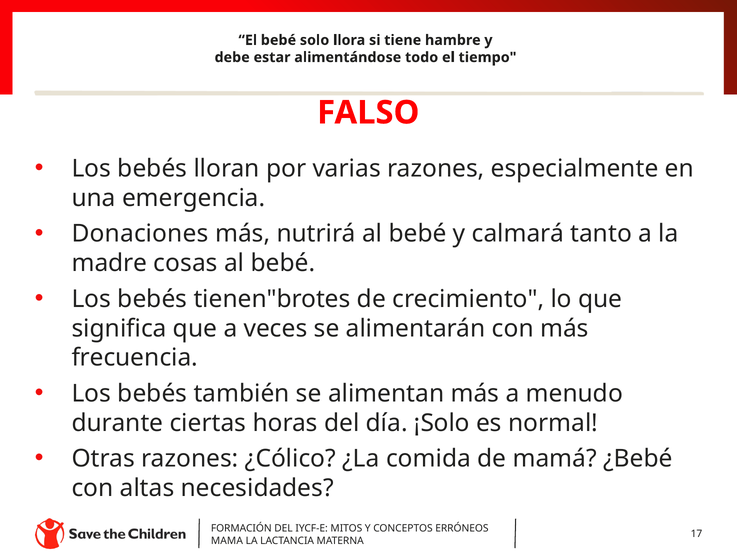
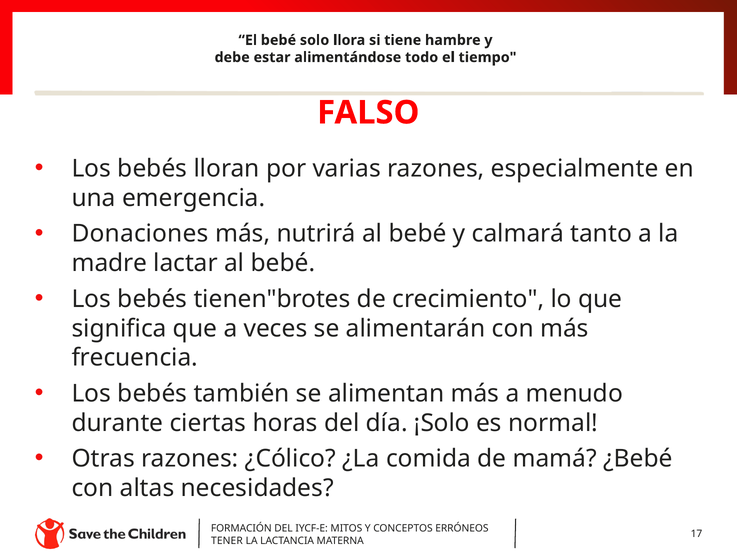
cosas: cosas -> lactar (186, 263)
MAMA: MAMA -> TENER (227, 541)
